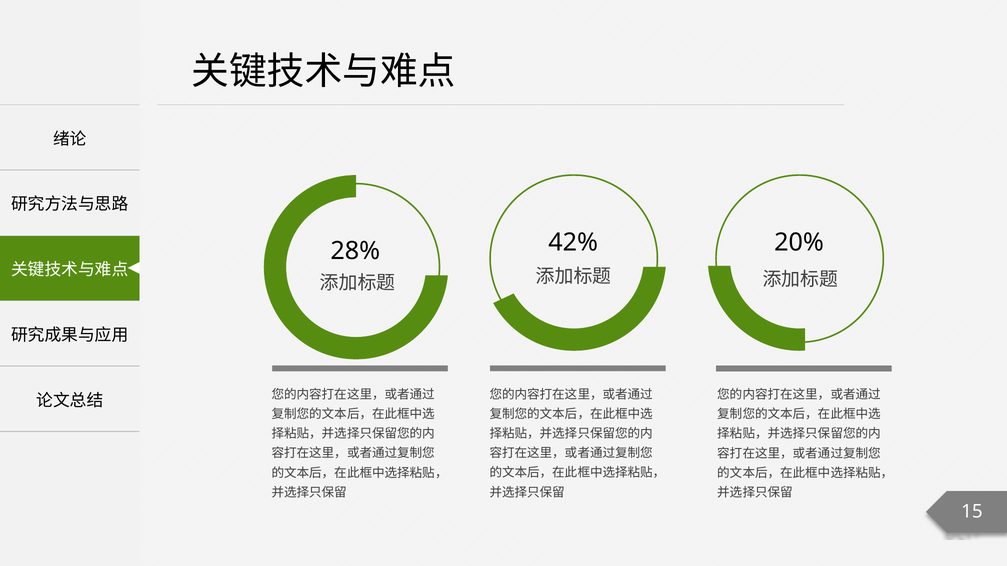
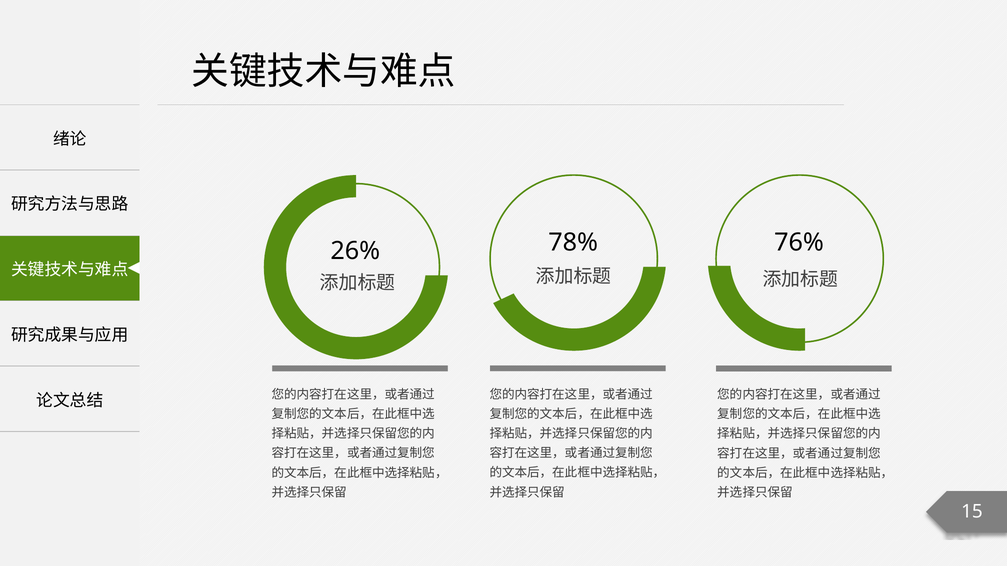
42%: 42% -> 78% (573, 242)
20%: 20% -> 76% (799, 242)
28%: 28% -> 26% (355, 251)
